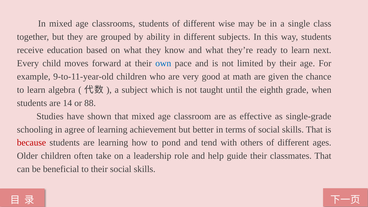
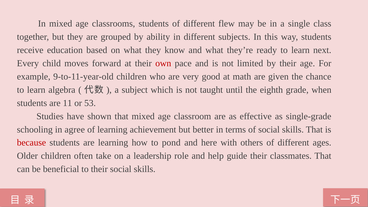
wise: wise -> flew (227, 23)
own colour: blue -> red (163, 63)
14: 14 -> 11 (67, 103)
88: 88 -> 53 (90, 103)
tend: tend -> here (209, 143)
